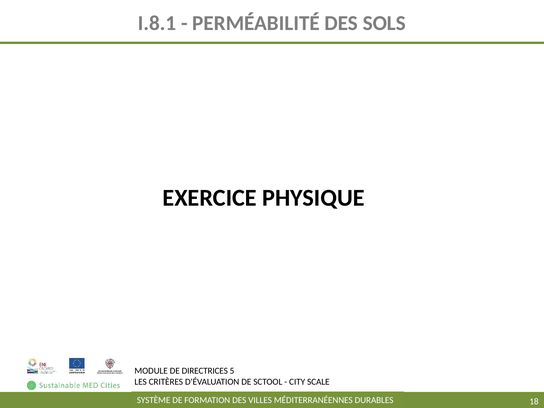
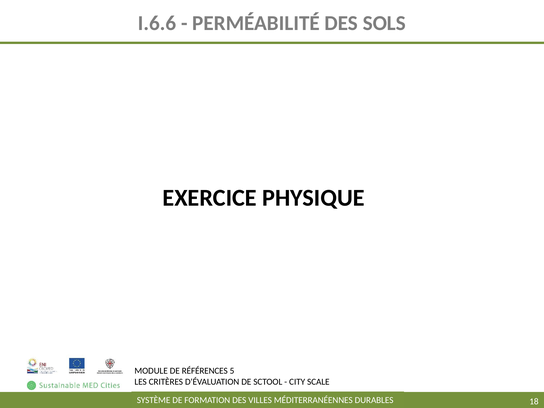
I.8.1: I.8.1 -> I.6.6 (157, 23)
DIRECTRICES: DIRECTRICES -> RÉFÉRENCES (205, 371)
